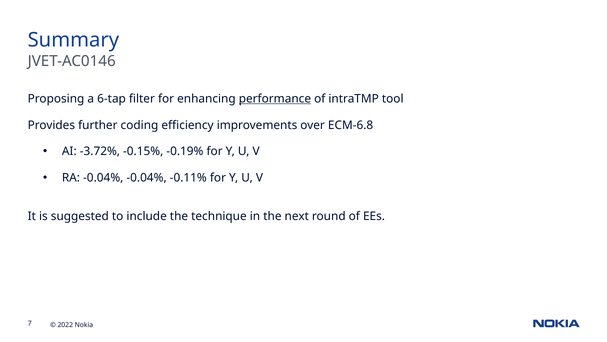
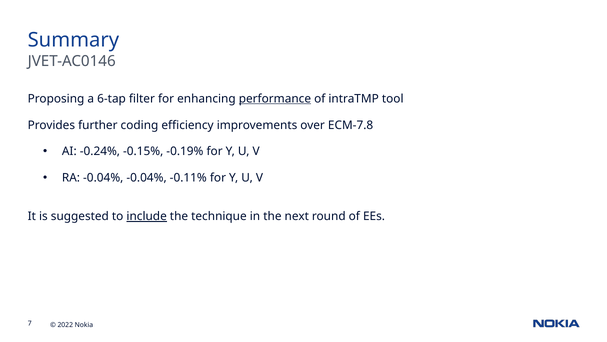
ECM-6.8: ECM-6.8 -> ECM-7.8 (351, 125)
-3.72%: -3.72% -> -0.24% (100, 151)
include underline: none -> present (147, 216)
